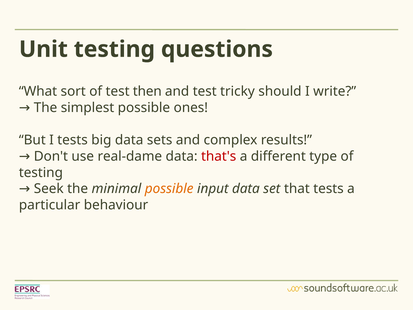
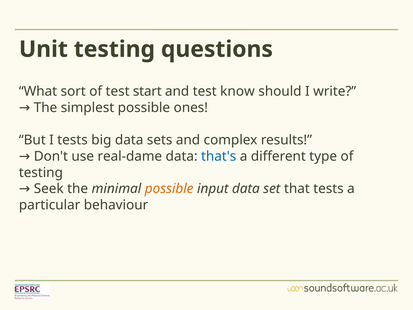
then: then -> start (147, 91)
tricky: tricky -> know (237, 91)
that's colour: red -> blue (219, 156)
